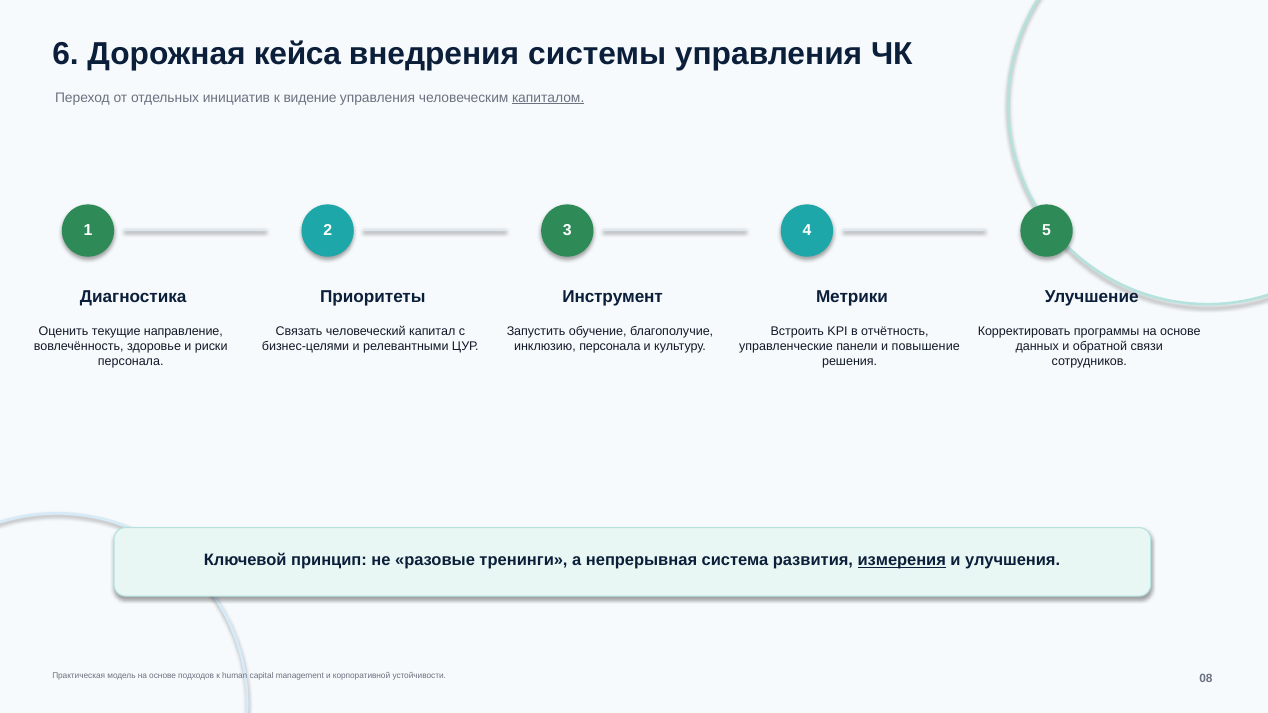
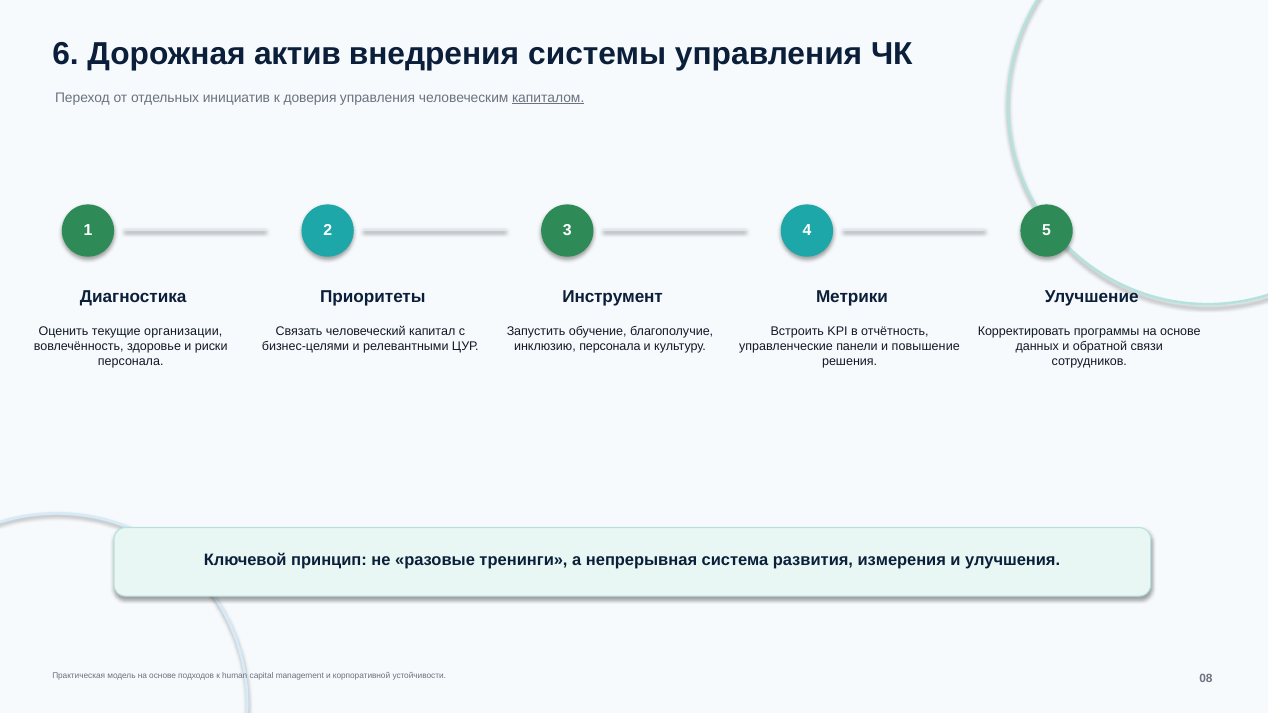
кейса: кейса -> актив (297, 54)
видение: видение -> доверия (310, 98)
направление: направление -> организации (183, 332)
измерения underline: present -> none (902, 561)
